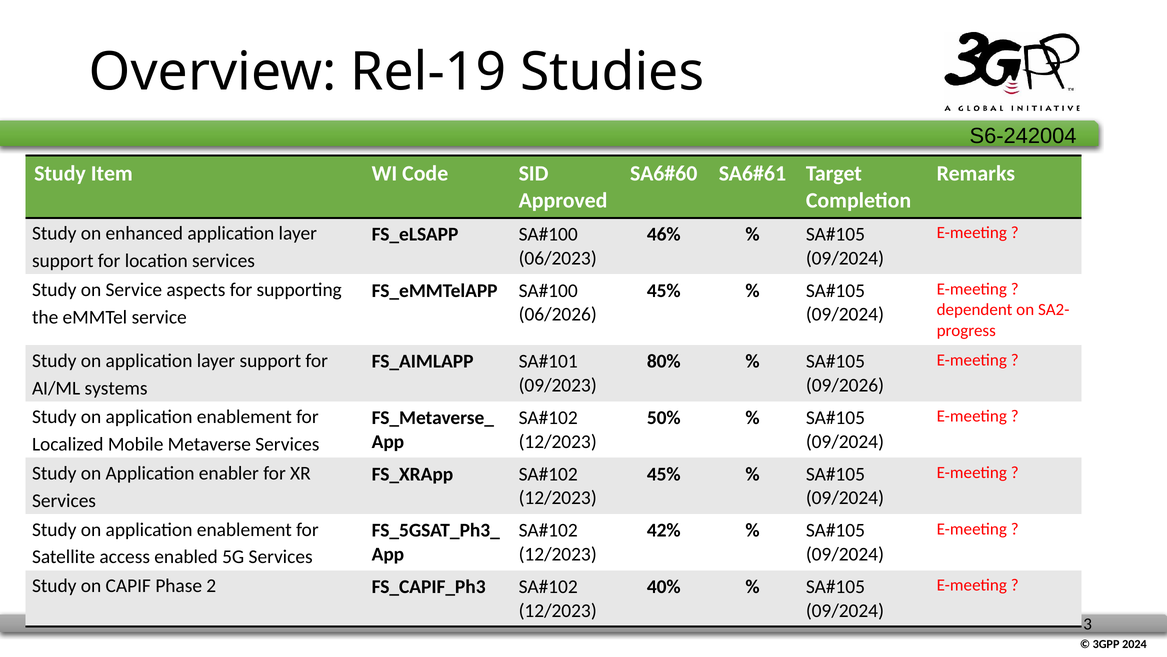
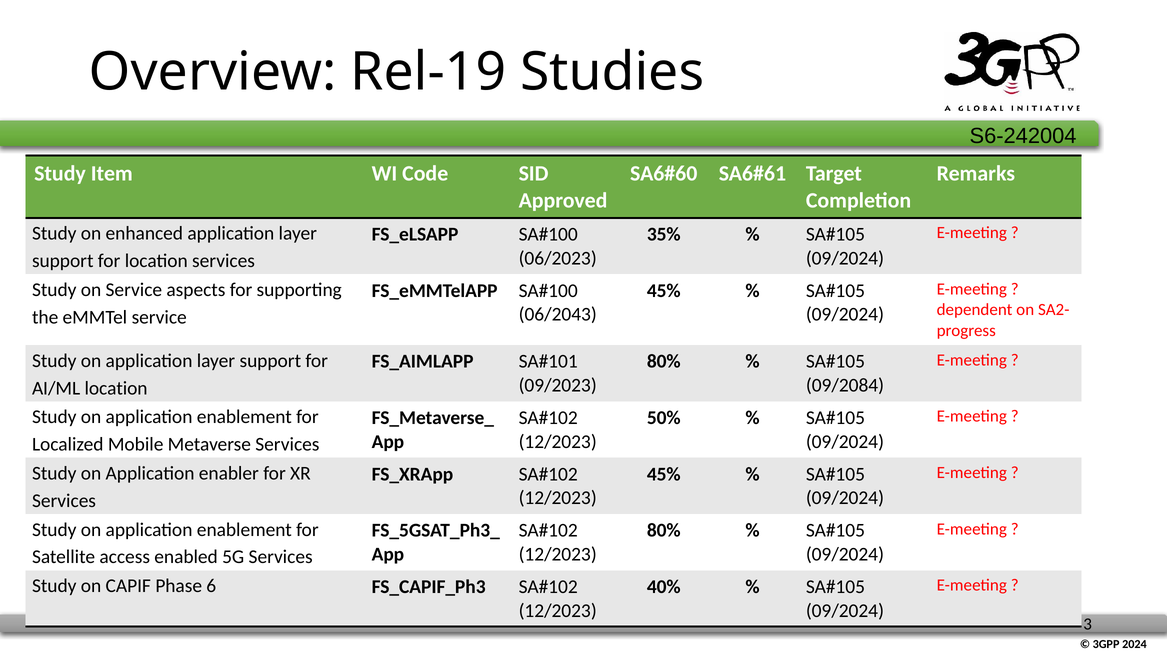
46%: 46% -> 35% (664, 234)
06/2026: 06/2026 -> 06/2043 (558, 314)
09/2026: 09/2026 -> 09/2084 (845, 385)
AI/ML systems: systems -> location (116, 388)
42%: 42% -> 80% (664, 530)
2: 2 -> 6 (211, 586)
